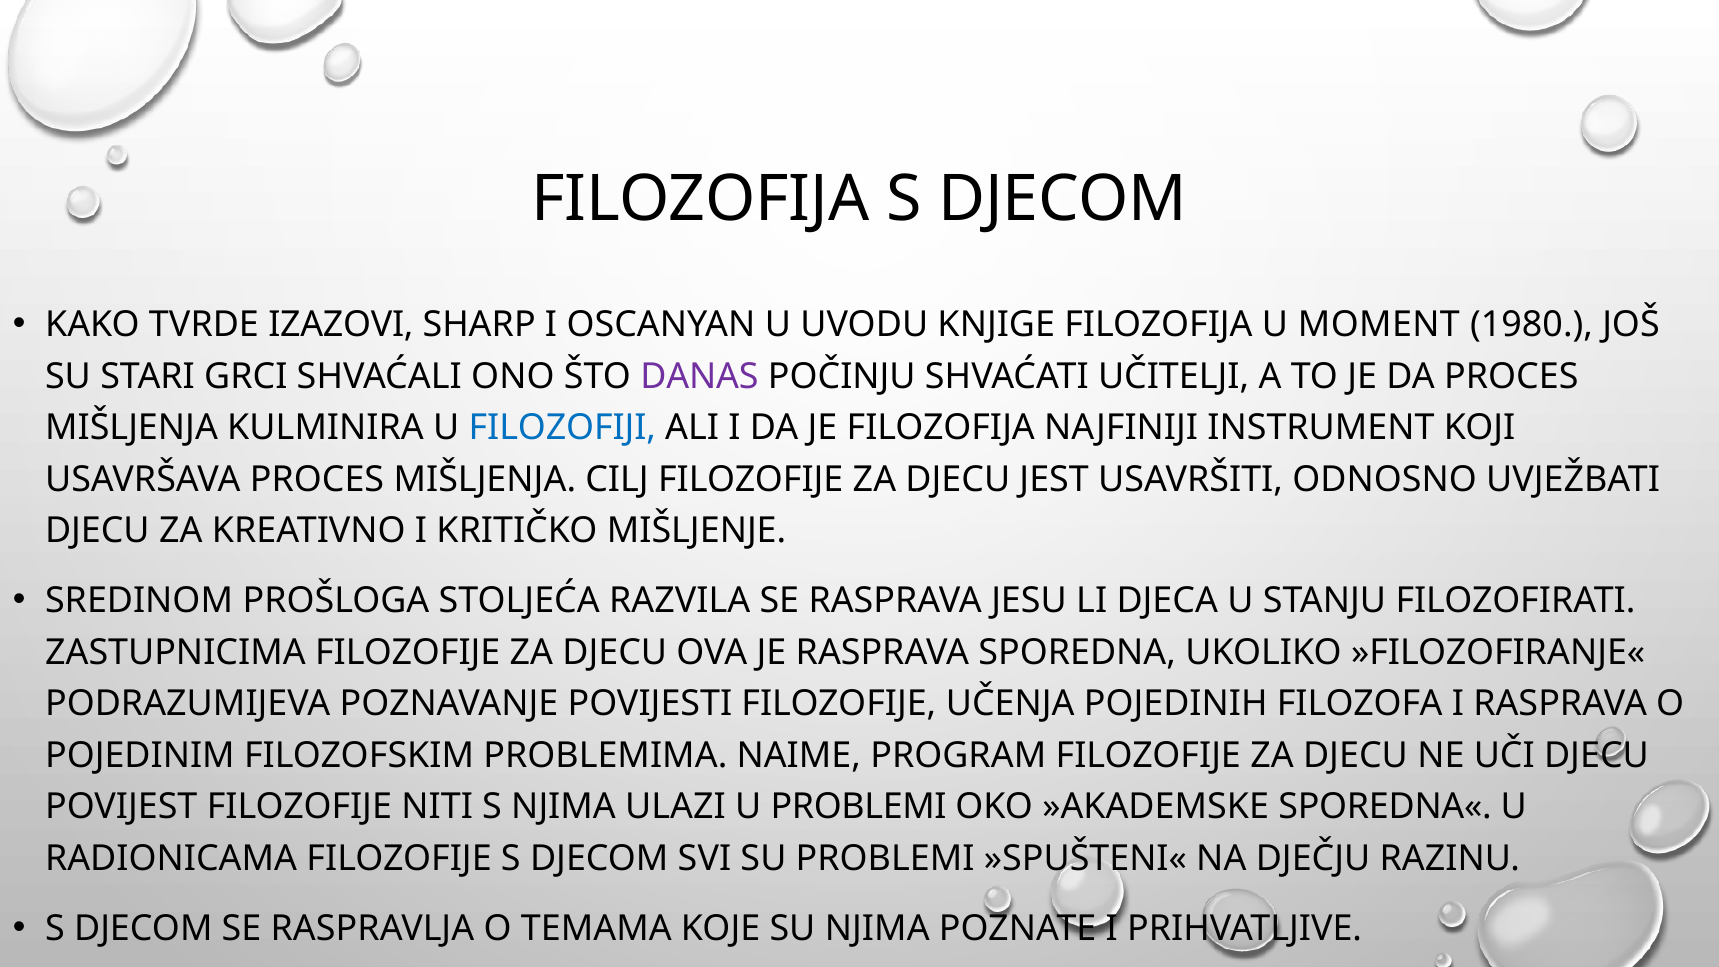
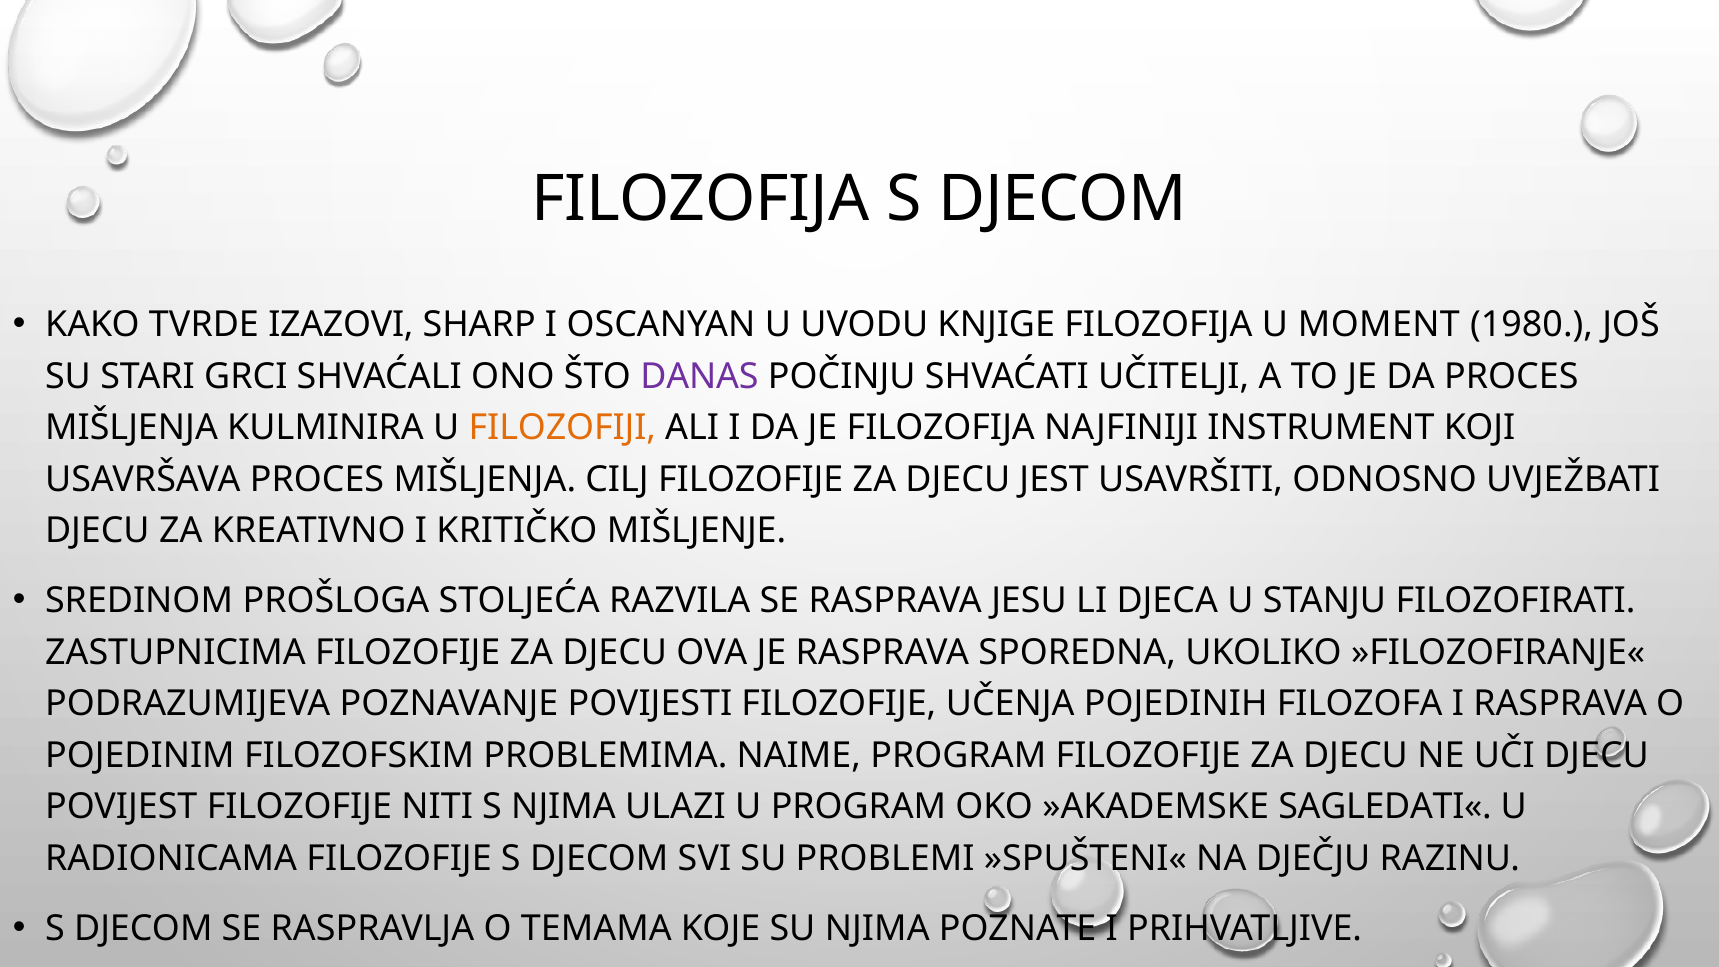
FILOZOFIJI colour: blue -> orange (562, 428)
U PROBLEMI: PROBLEMI -> PROGRAM (858, 807)
SPOREDNA«: SPOREDNA« -> SAGLEDATI« (1385, 807)
